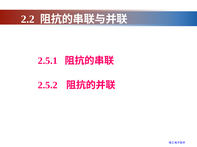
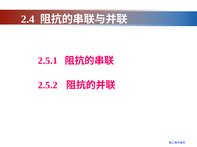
2.2: 2.2 -> 2.4 (28, 19)
